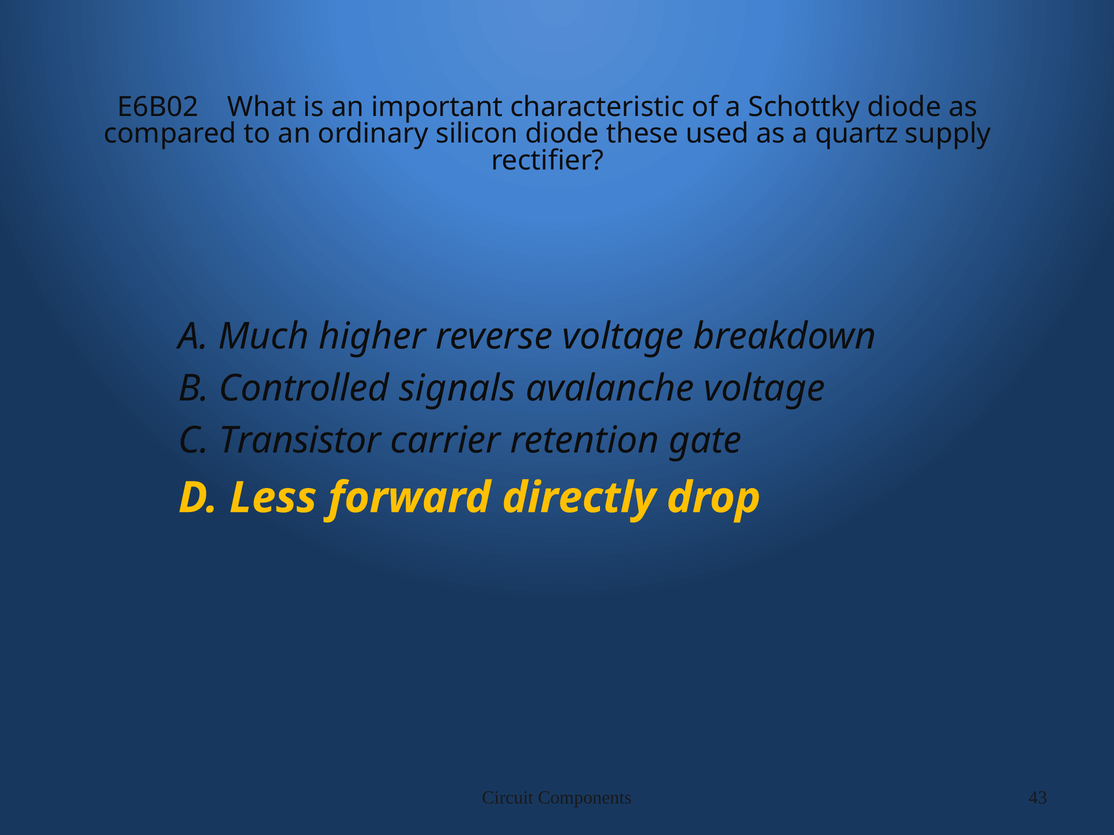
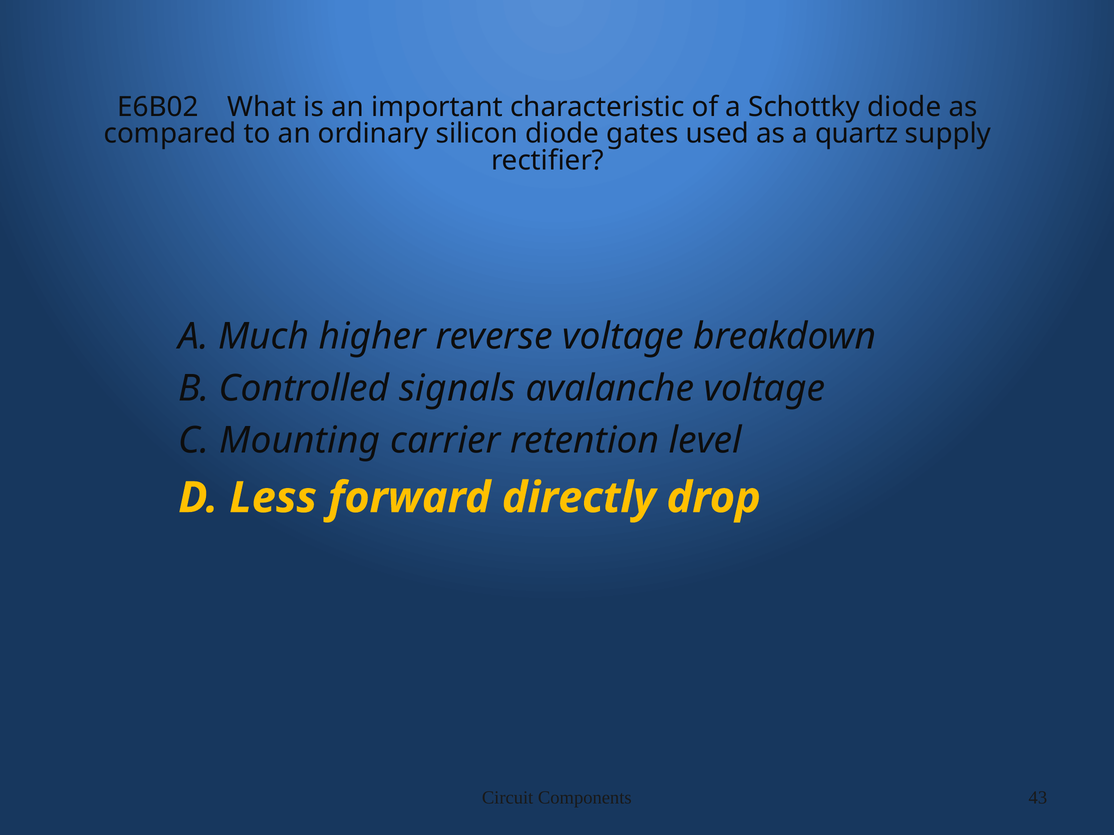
these: these -> gates (642, 134)
Transistor: Transistor -> Mounting (300, 441)
gate: gate -> level (705, 441)
